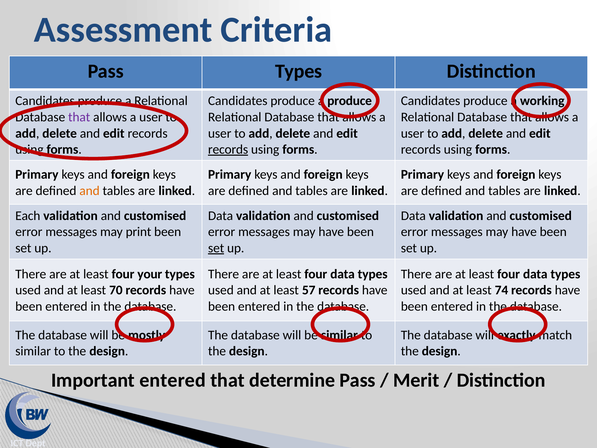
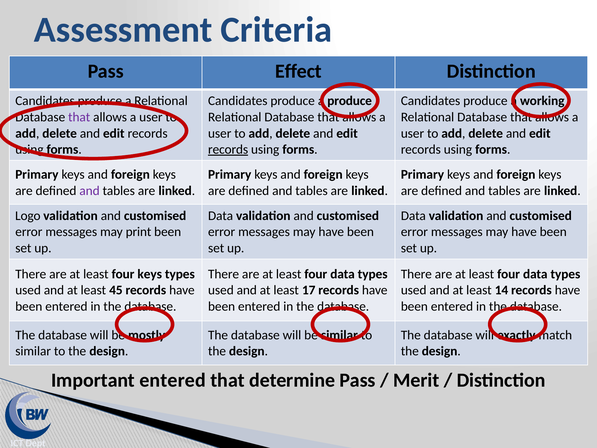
Pass Types: Types -> Effect (299, 71)
and colour: orange -> purple (90, 191)
Each: Each -> Logo (28, 216)
set underline: present -> none (216, 248)
four your: your -> keys (150, 274)
70: 70 -> 45 (116, 290)
57: 57 -> 17 (309, 290)
74: 74 -> 14 (501, 290)
